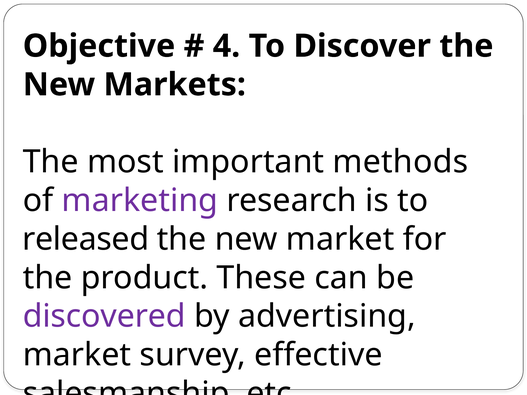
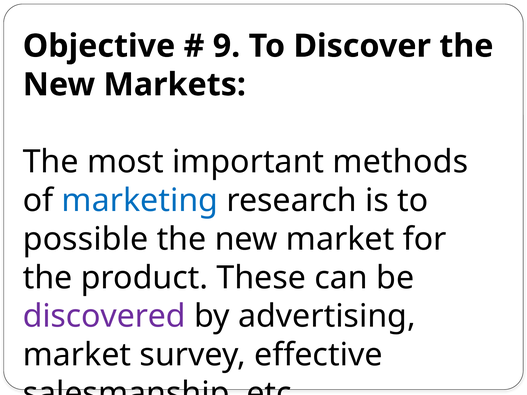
4: 4 -> 9 (227, 46)
marketing colour: purple -> blue (140, 201)
released: released -> possible (86, 239)
